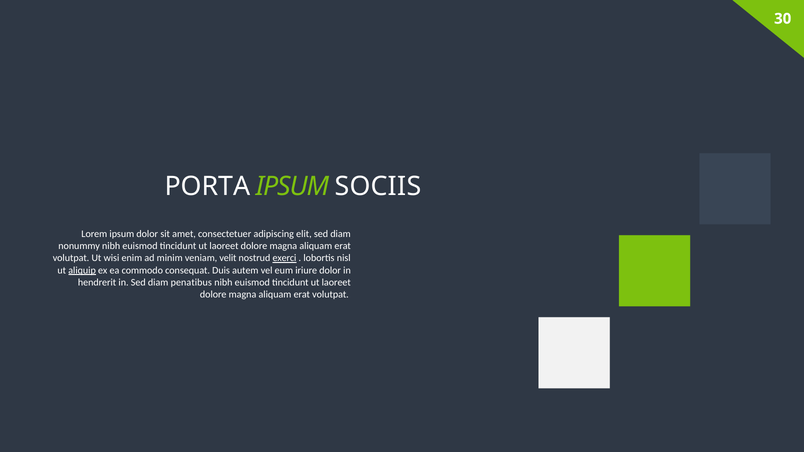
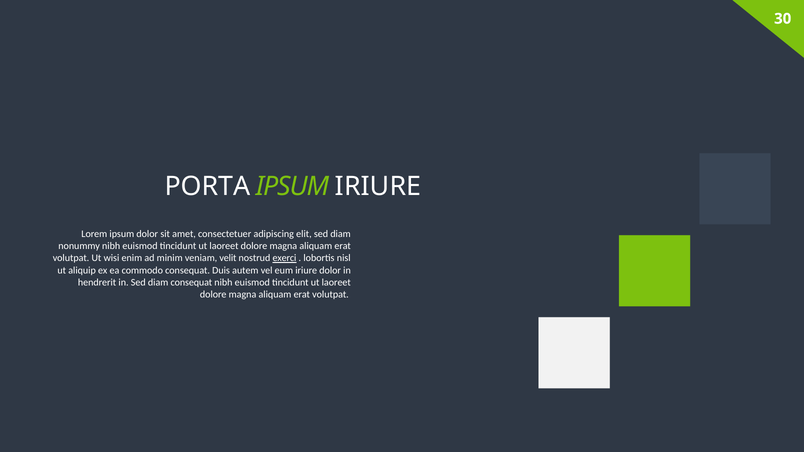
IPSUM SOCIIS: SOCIIS -> IRIURE (378, 187)
aliquip underline: present -> none (82, 270)
diam penatibus: penatibus -> consequat (191, 282)
